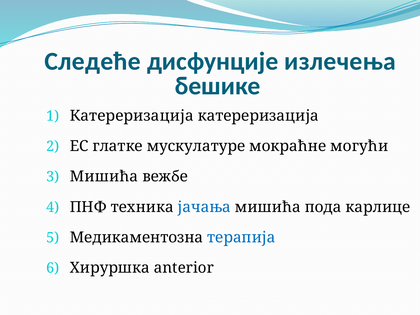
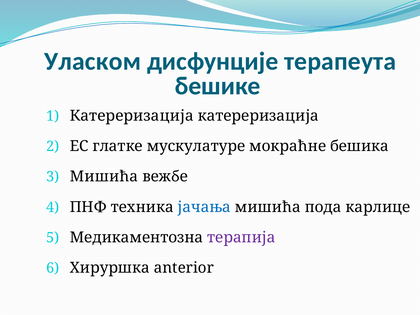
Следеће: Следеће -> Уласком (93, 61)
излечења: излечења -> терапеута (340, 61)
могући: могући -> бешика (359, 146)
терапија colour: blue -> purple (241, 237)
